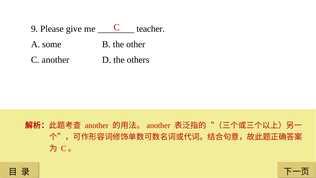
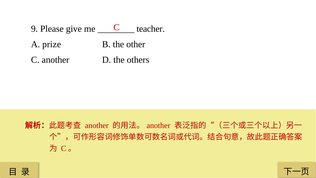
some: some -> prize (52, 44)
